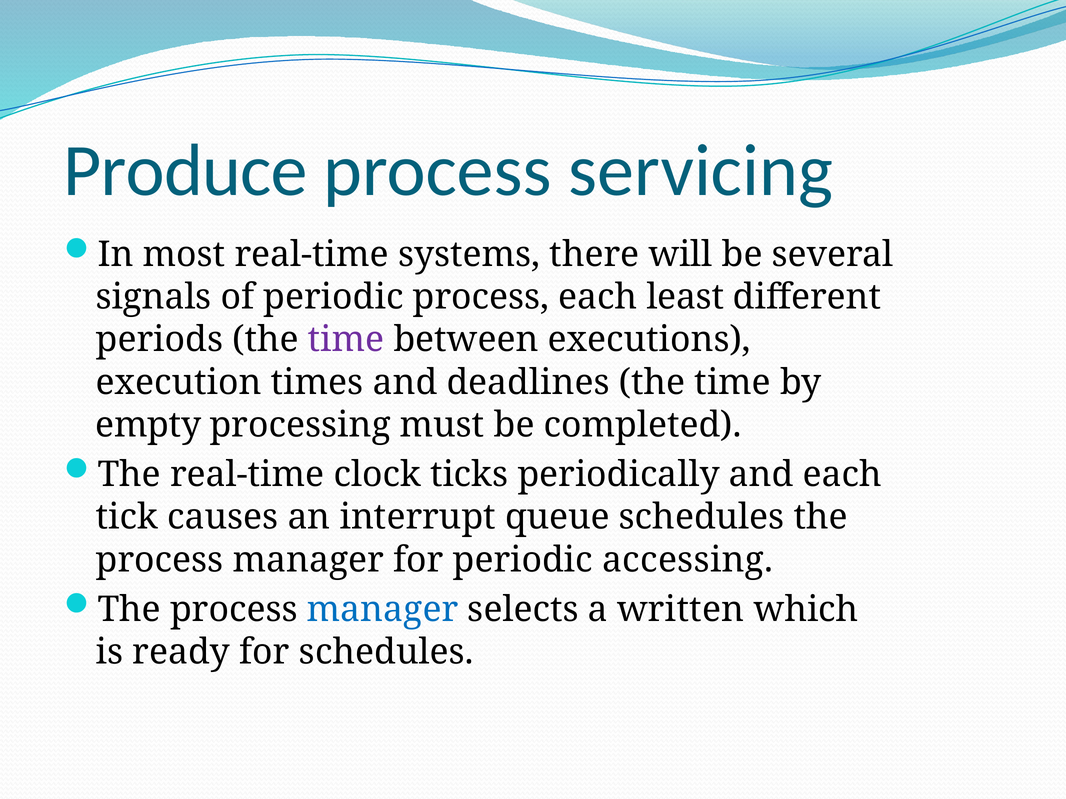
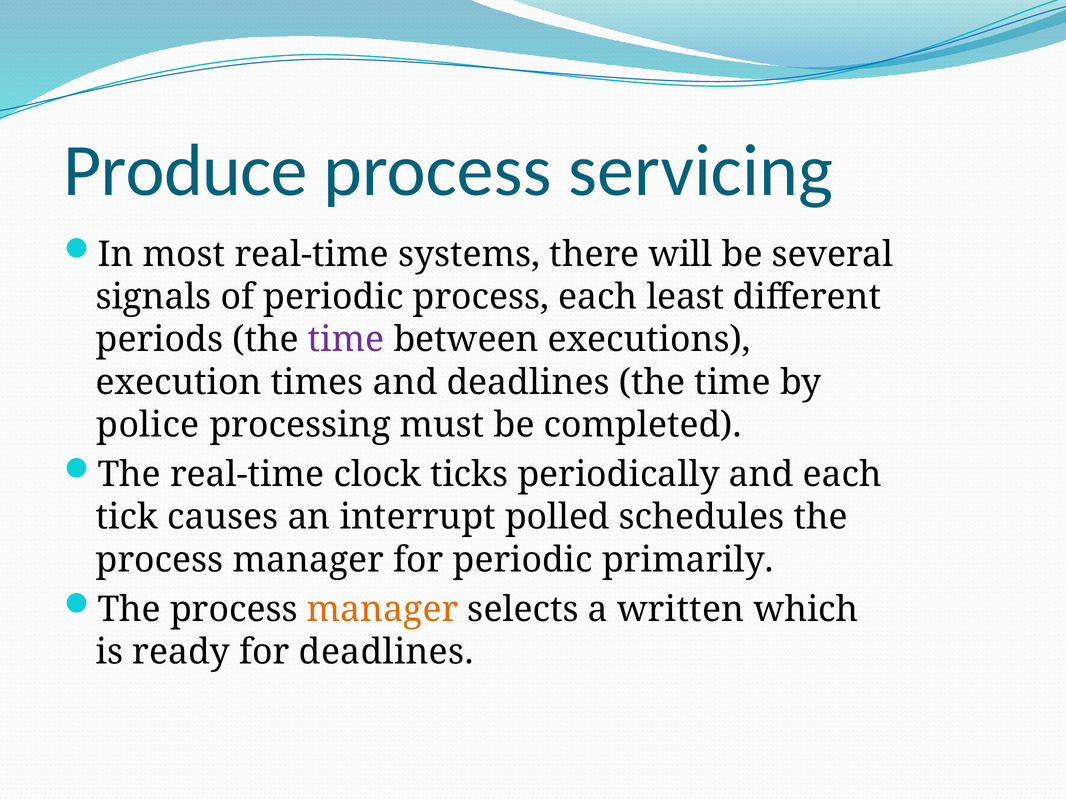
empty: empty -> police (148, 425)
queue: queue -> polled (557, 518)
accessing: accessing -> primarily (688, 560)
manager colour: blue -> orange (383, 610)
for schedules: schedules -> deadlines (386, 653)
